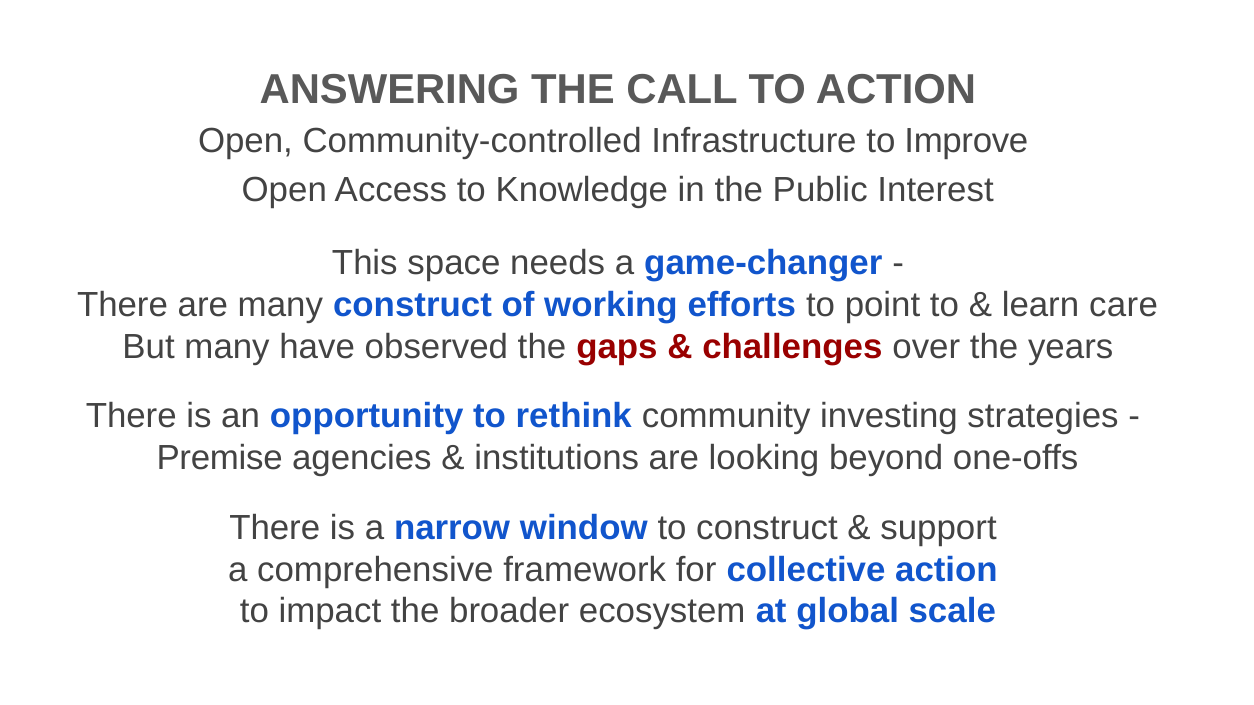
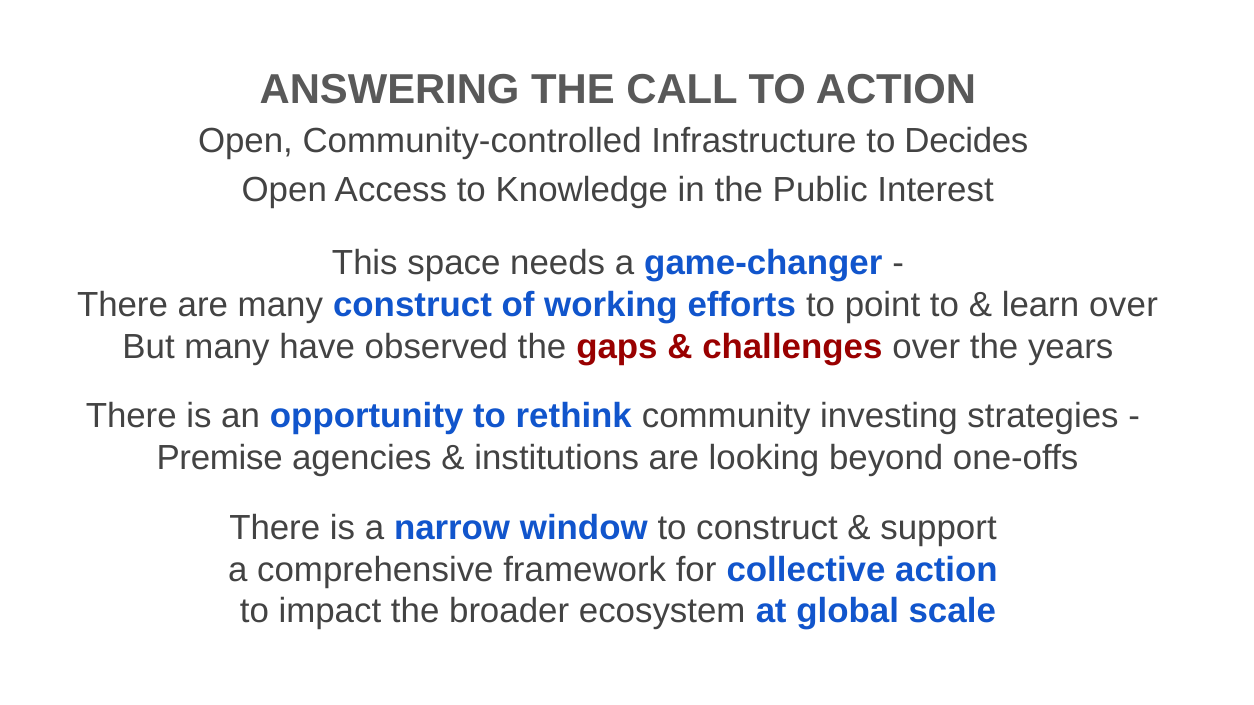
Improve: Improve -> Decides (966, 142)
learn care: care -> over (1124, 305)
